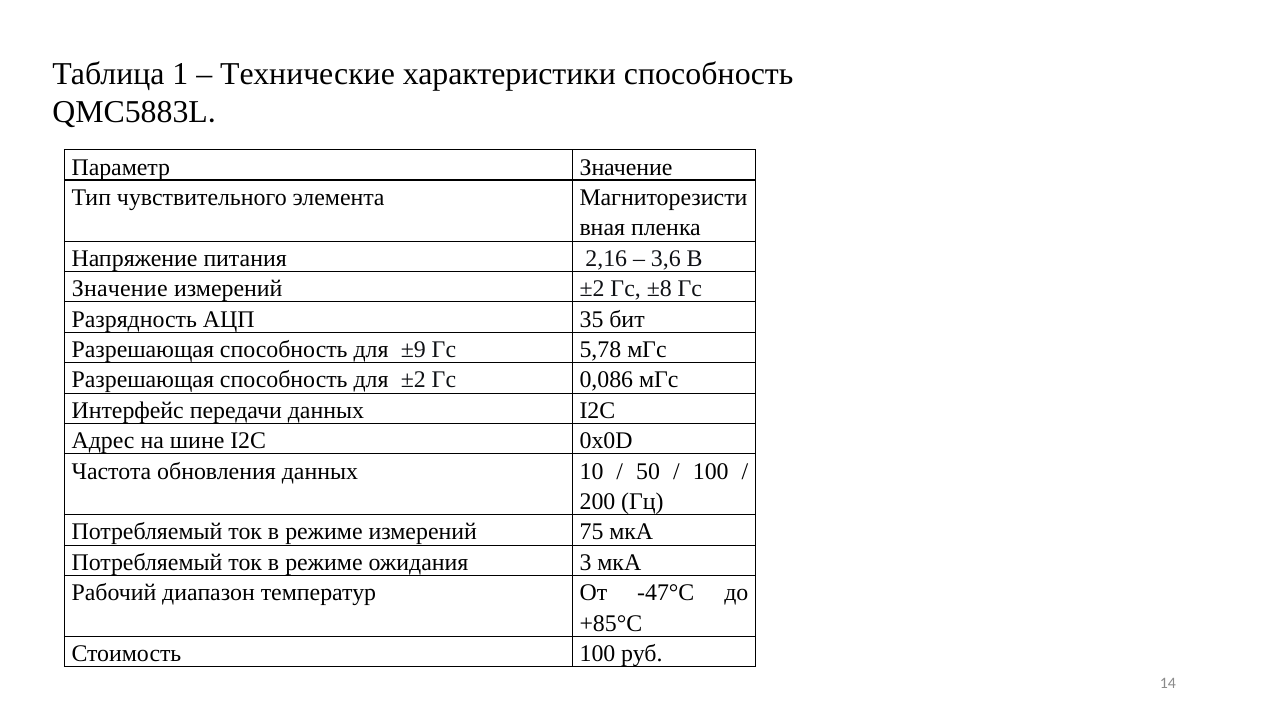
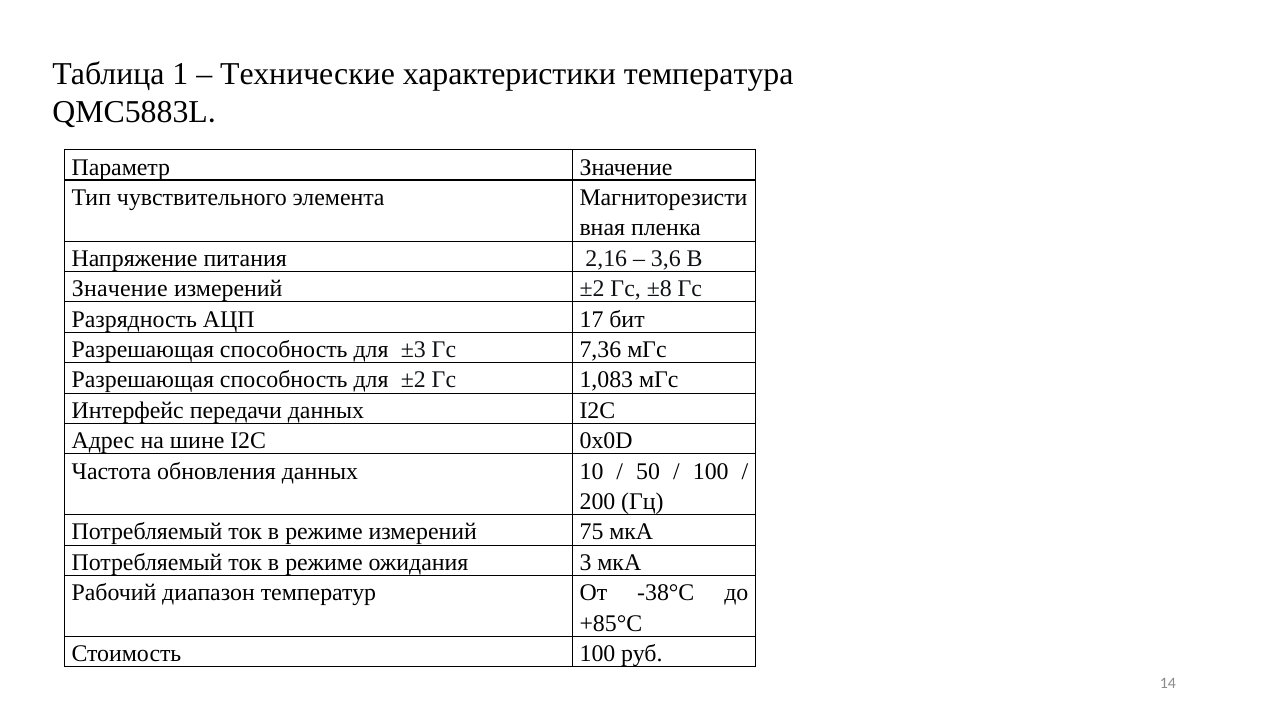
характеристики способность: способность -> температура (709, 74)
35: 35 -> 17 (592, 319)
±9: ±9 -> ±3 (413, 350)
5,78: 5,78 -> 7,36 (600, 350)
0,086: 0,086 -> 1,083 (606, 380)
-47°C: -47°C -> -38°C (666, 593)
